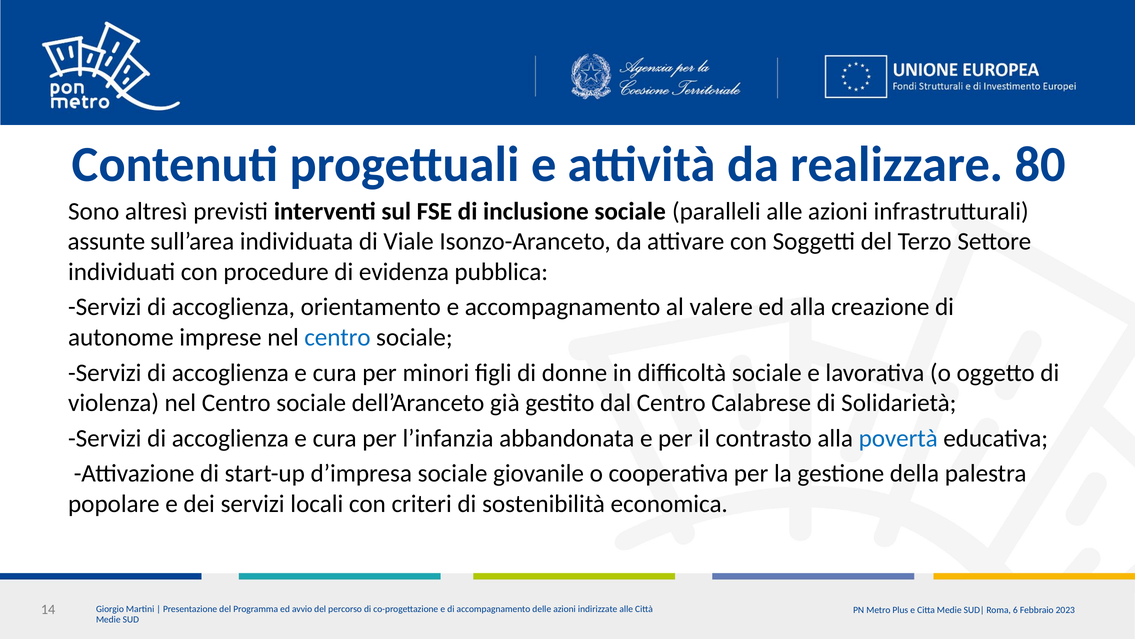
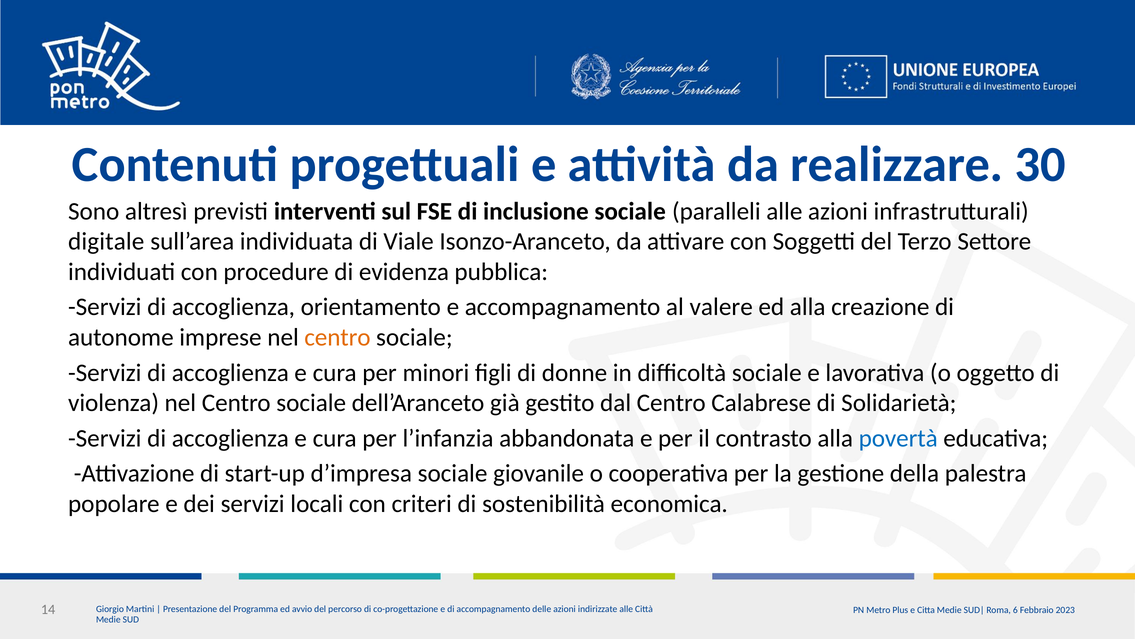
80: 80 -> 30 (1040, 165)
assunte: assunte -> digitale (106, 241)
centro colour: blue -> orange (337, 337)
